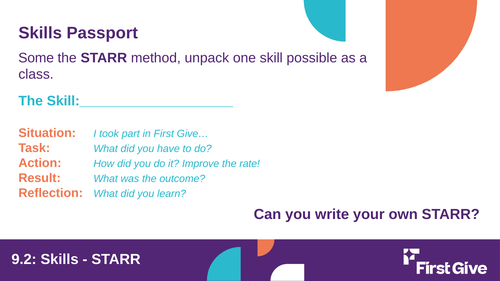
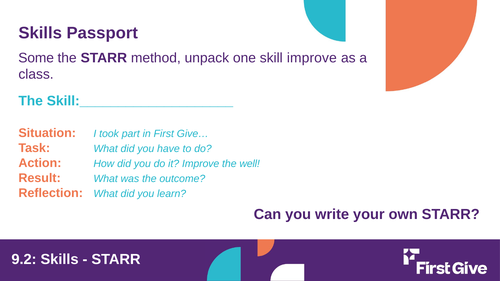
skill possible: possible -> improve (312, 58)
rate: rate -> well (250, 164)
